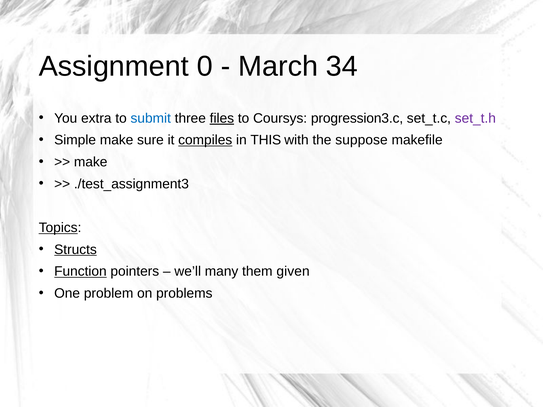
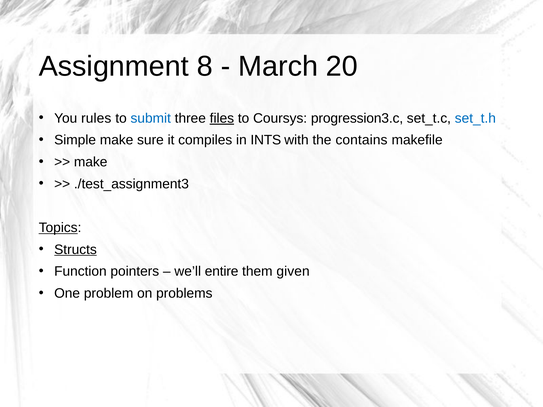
0: 0 -> 8 (205, 66)
34: 34 -> 20 (342, 66)
extra: extra -> rules (96, 118)
set_t.h colour: purple -> blue (475, 118)
compiles underline: present -> none (205, 140)
THIS: THIS -> INTS (266, 140)
suppose: suppose -> contains (361, 140)
Function underline: present -> none (80, 272)
many: many -> entire (222, 272)
